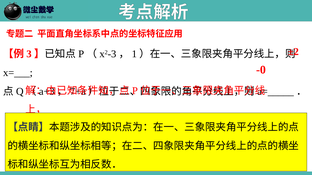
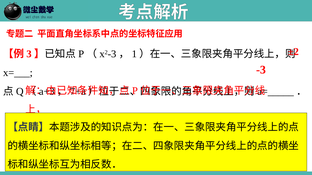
-0: -0 -> -3 (261, 70)
